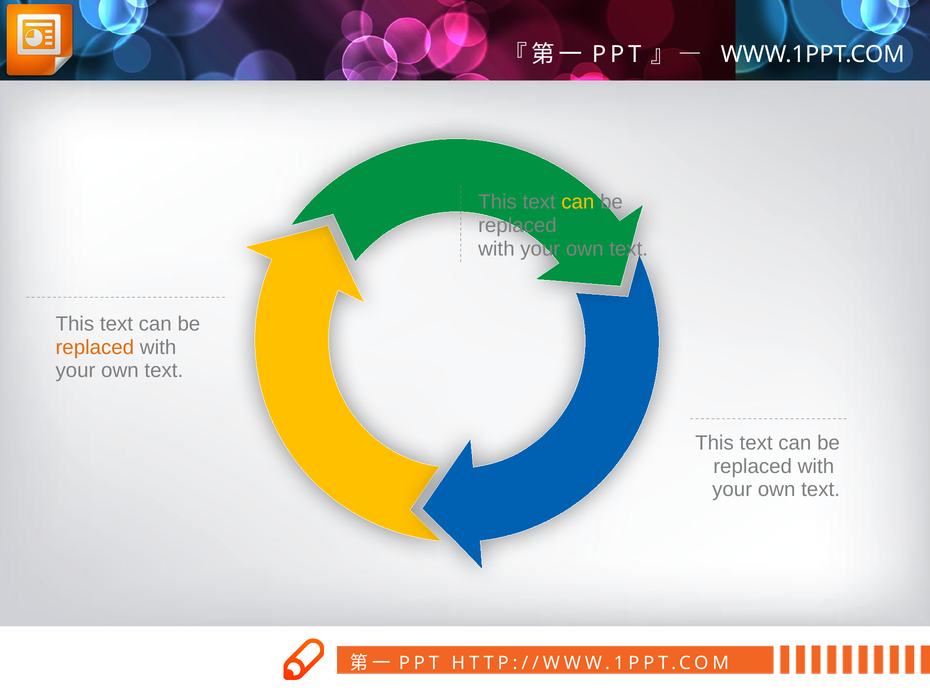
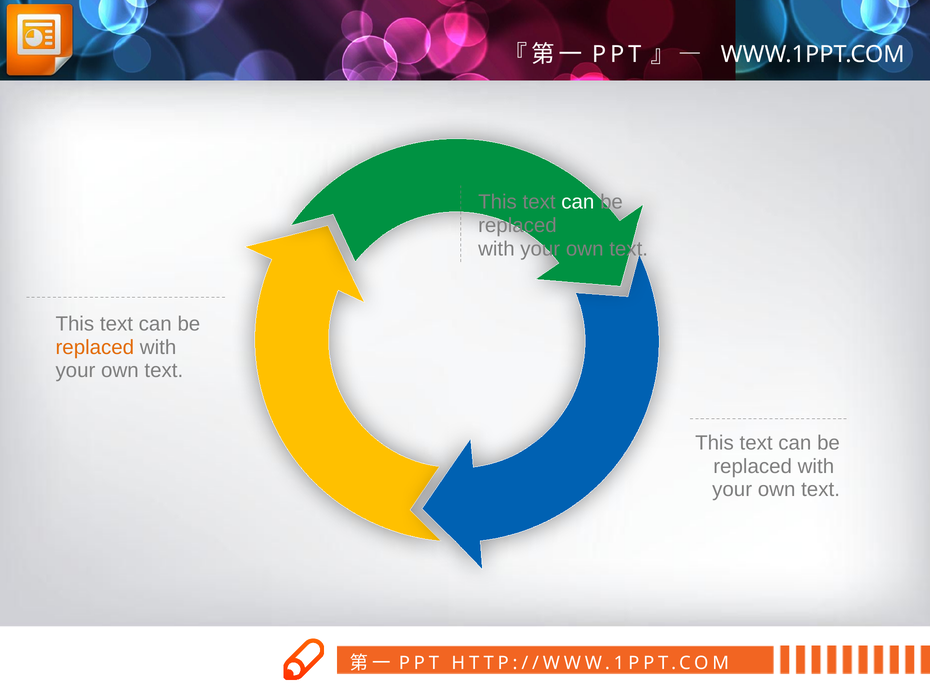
can colour: yellow -> white (578, 202)
